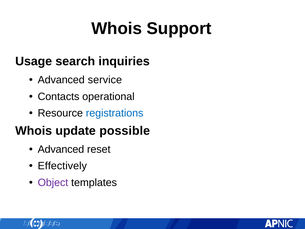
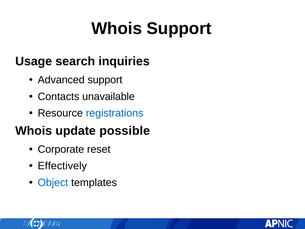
Advanced service: service -> support (105, 80)
operational: operational -> unavailable (108, 96)
Advanced: Advanced -> Corporate (61, 149)
Object colour: purple -> blue (53, 182)
